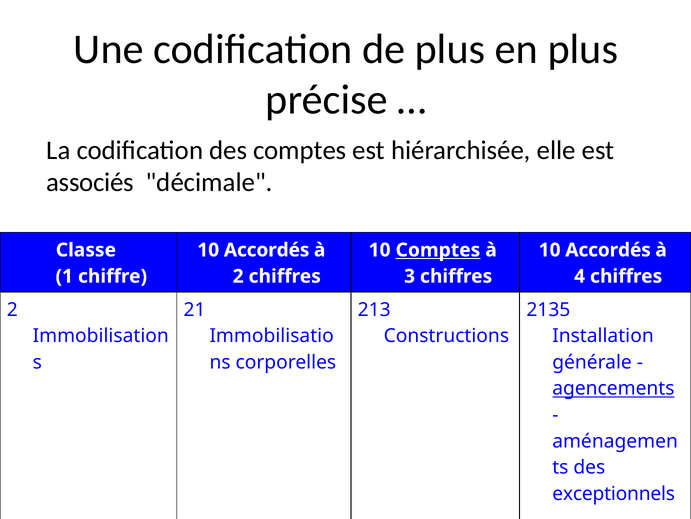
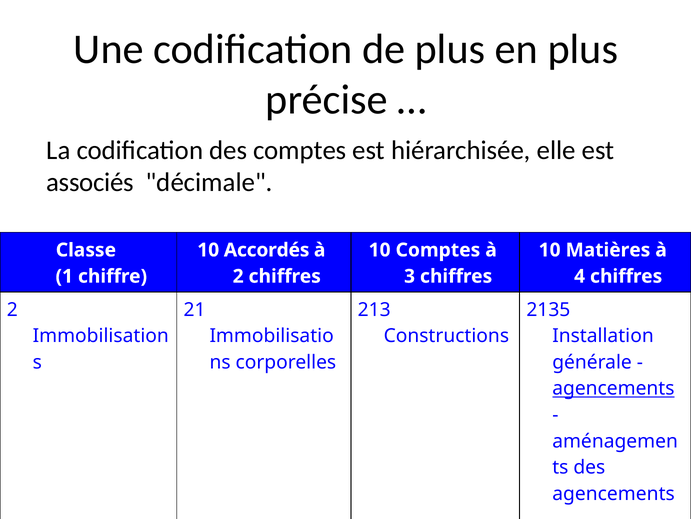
Comptes underline: present -> none (438, 250)
Accordés: Accordés -> Matières (608, 250)
exceptionnels: exceptionnels -> agencements (614, 493)
